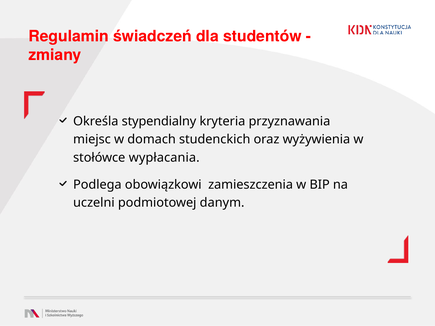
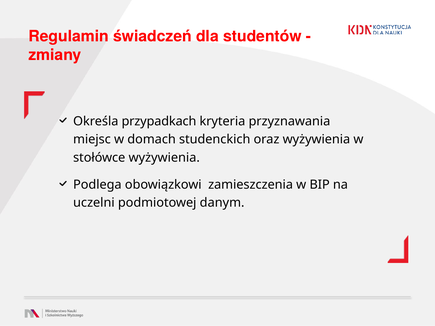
stypendialny: stypendialny -> przypadkach (159, 121)
stołówce wypłacania: wypłacania -> wyżywienia (164, 158)
